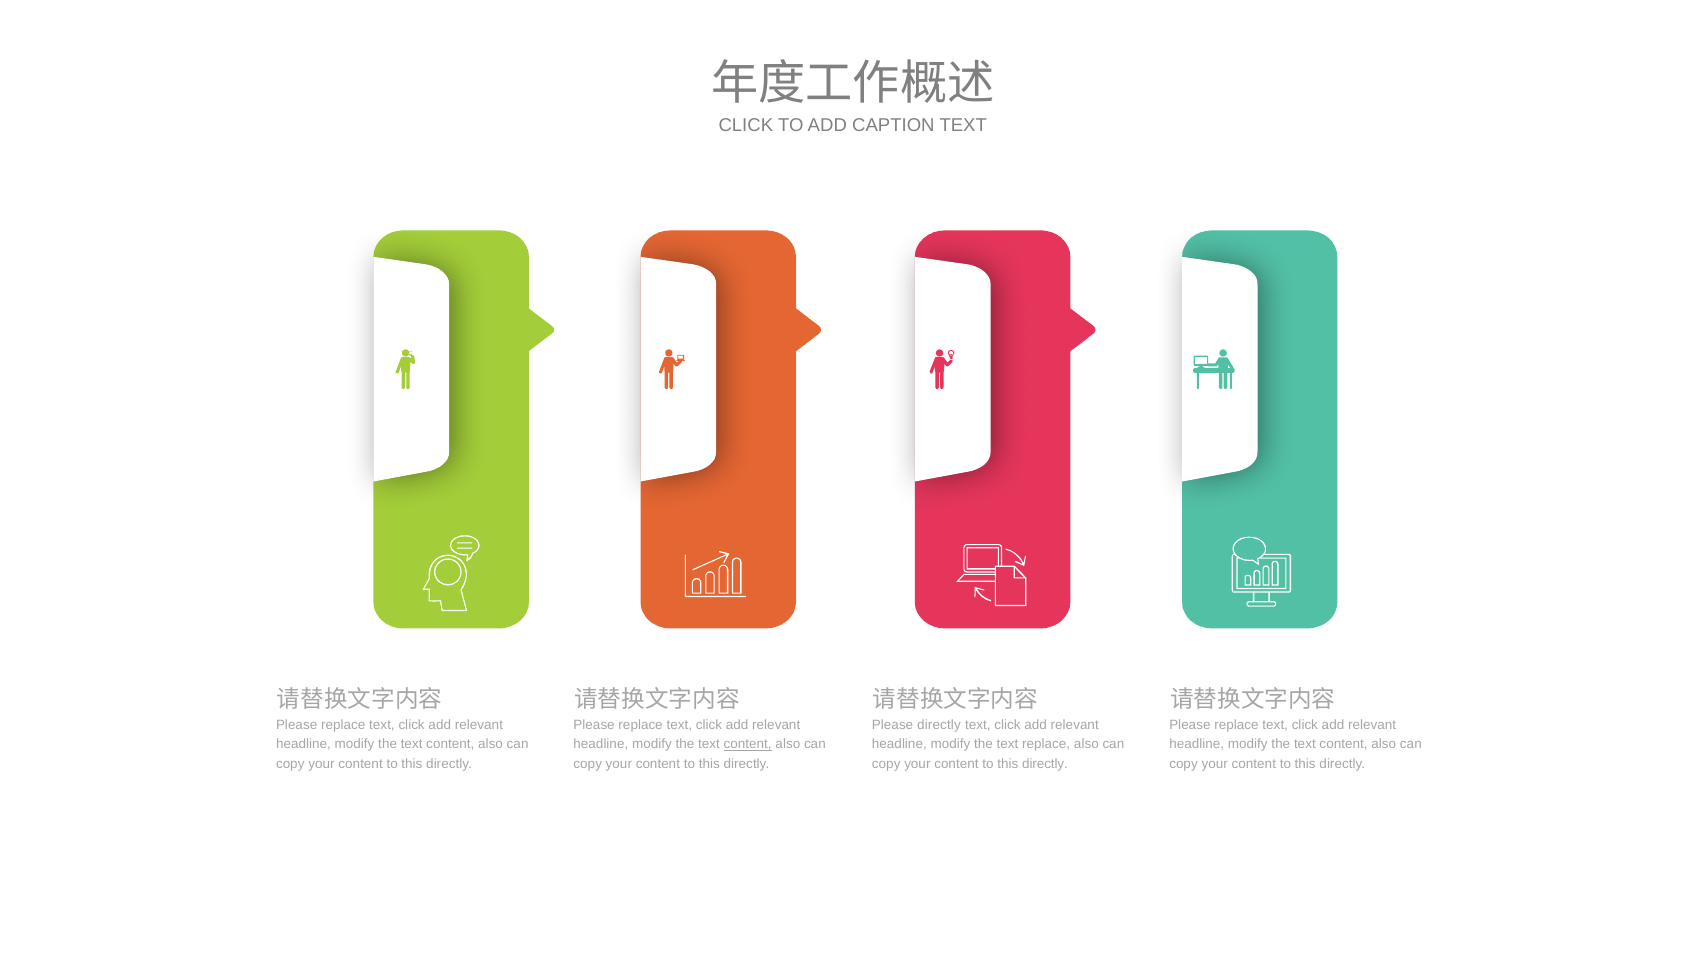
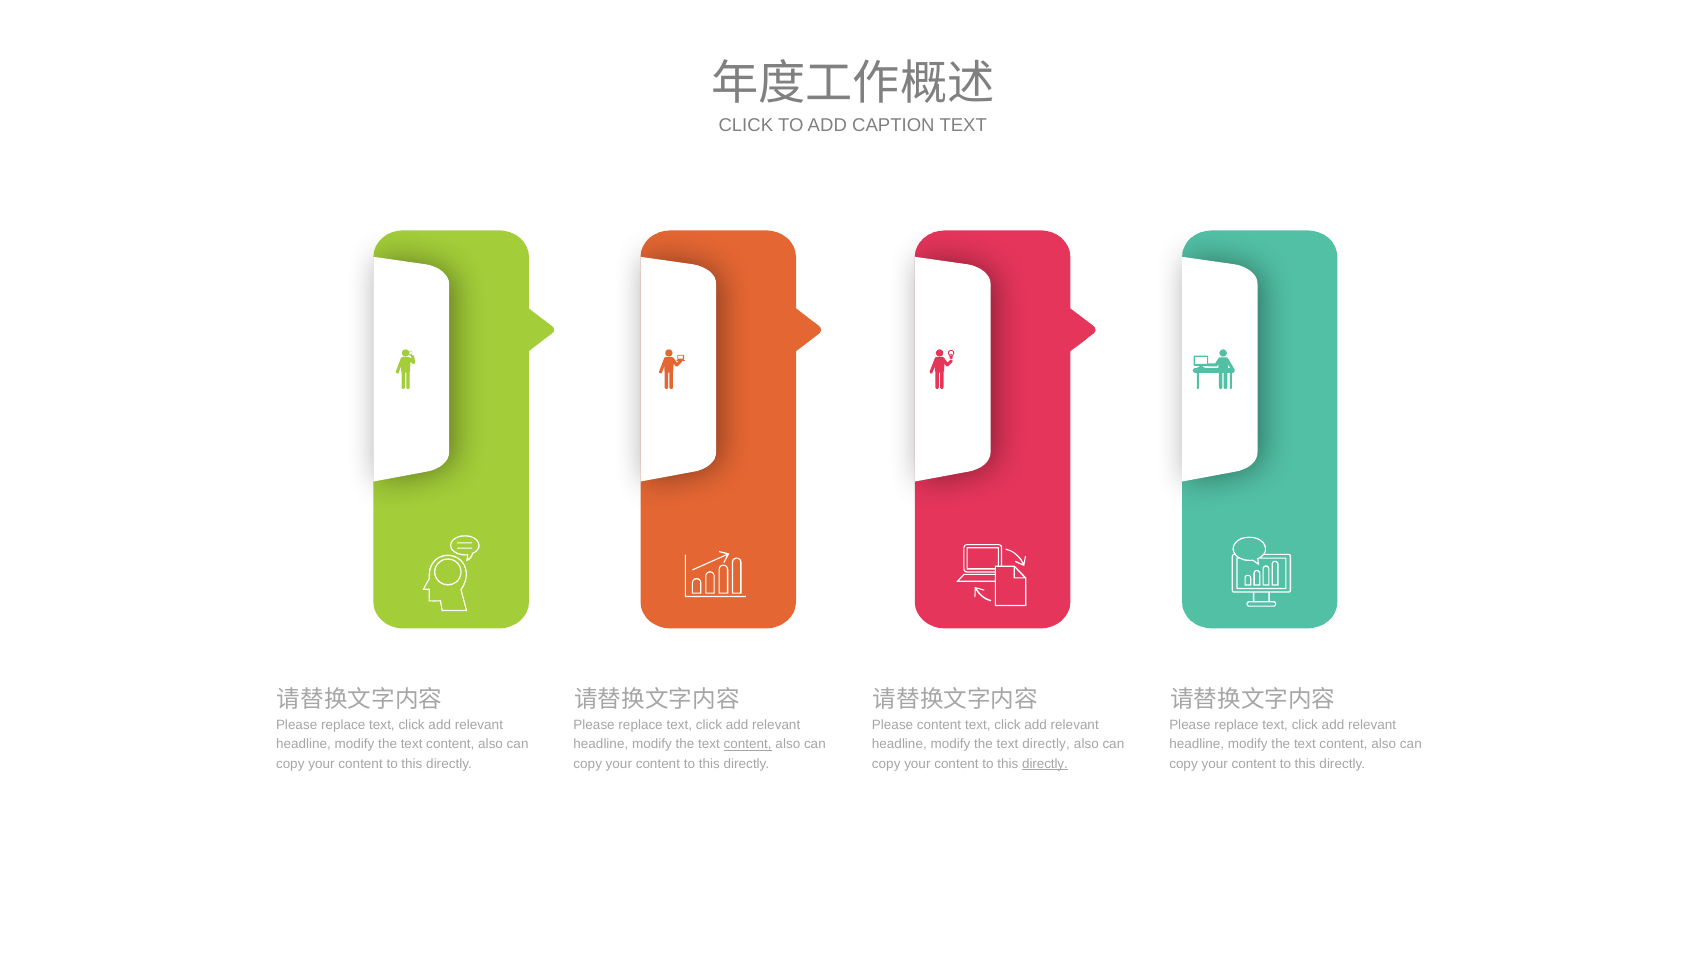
Please directly: directly -> content (939, 725)
text replace: replace -> directly (1046, 744)
directly underline: none -> present (1045, 763)
